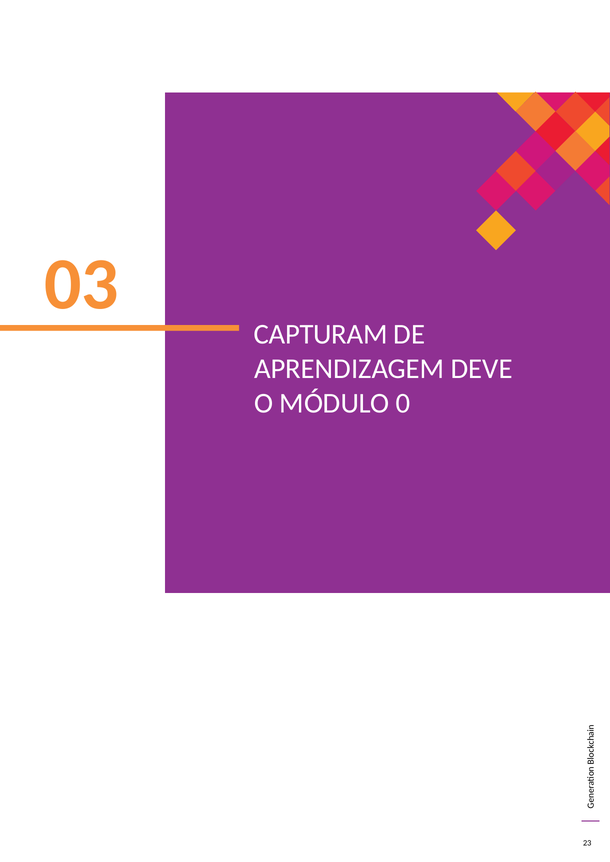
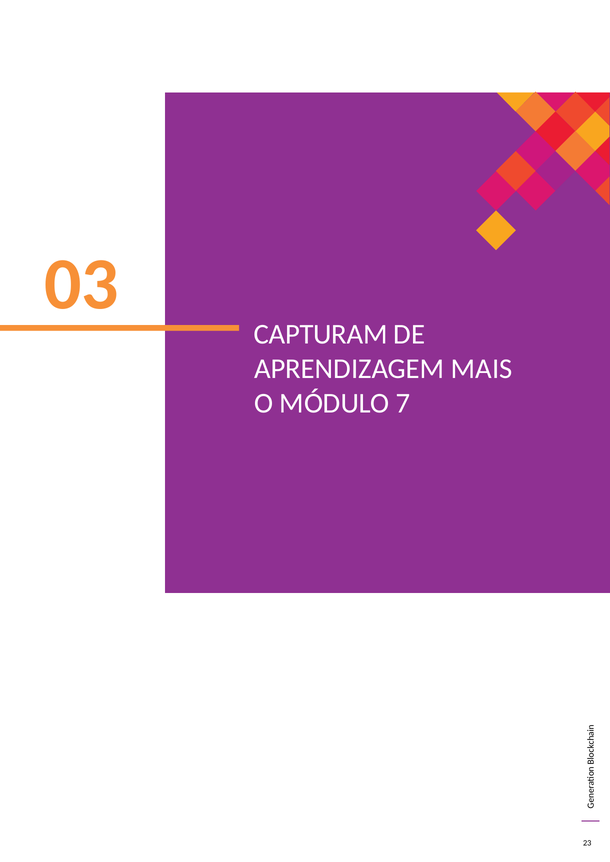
DEVE: DEVE -> MAIS (482, 369)
0: 0 -> 7 (403, 404)
